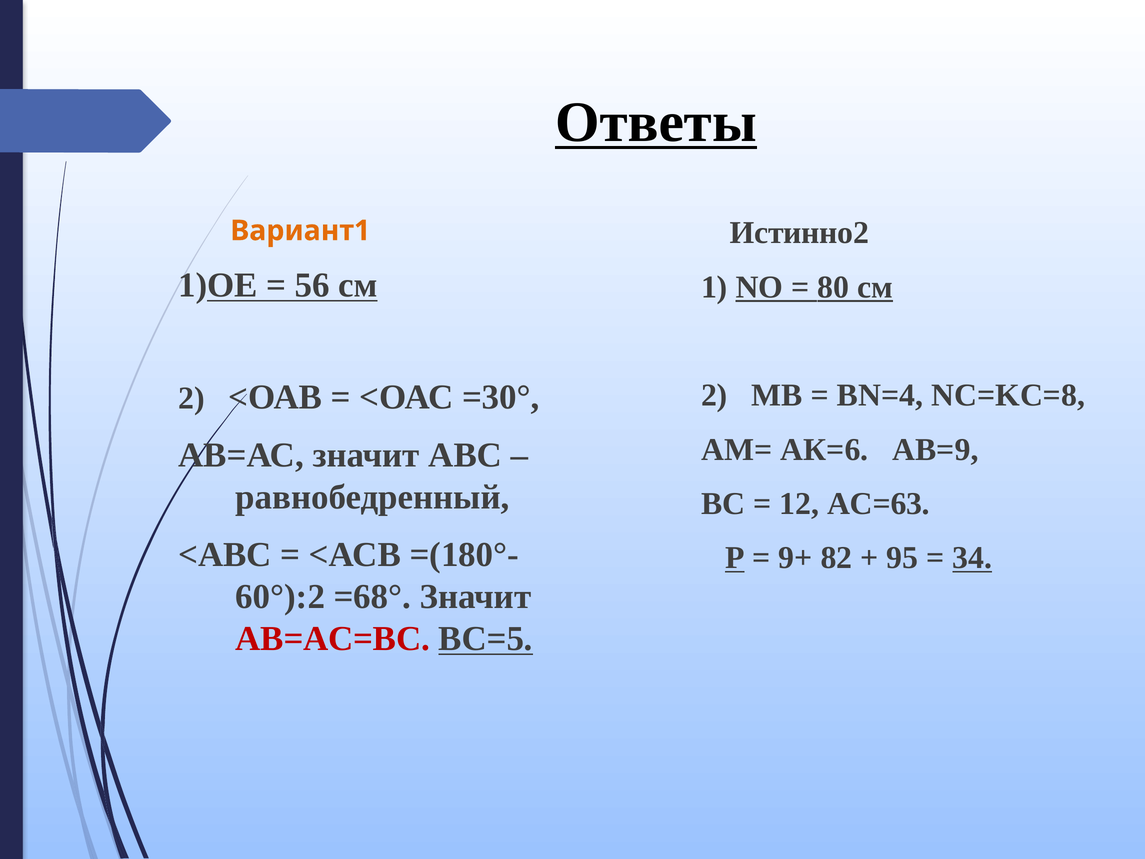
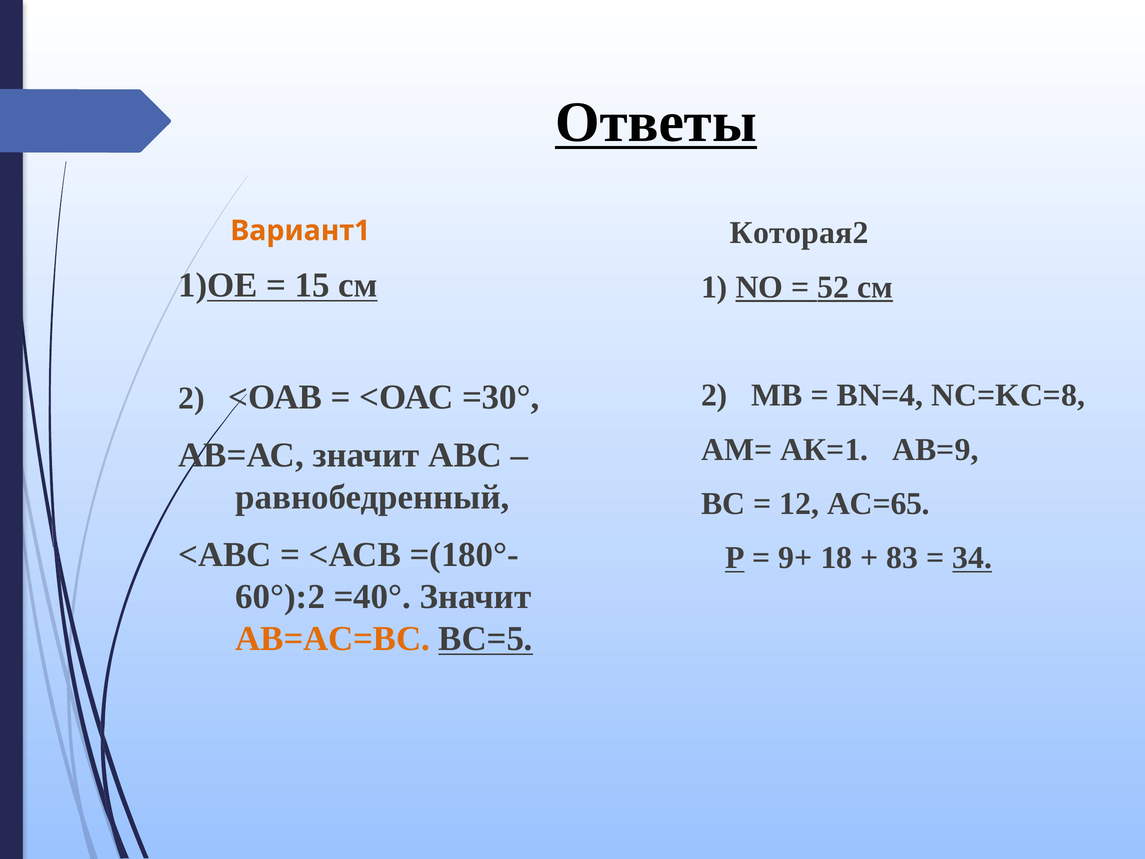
Истинно2: Истинно2 -> Которая2 (799, 233)
56: 56 -> 15 (312, 285)
80: 80 -> 52 (833, 287)
АК=6: АК=6 -> АК=1 (824, 449)
АС=63: АС=63 -> АС=65 (878, 504)
82: 82 -> 18 (836, 558)
95: 95 -> 83 (902, 558)
=68°: =68° -> =40° (372, 597)
АВ=АС=ВС colour: red -> orange (333, 639)
